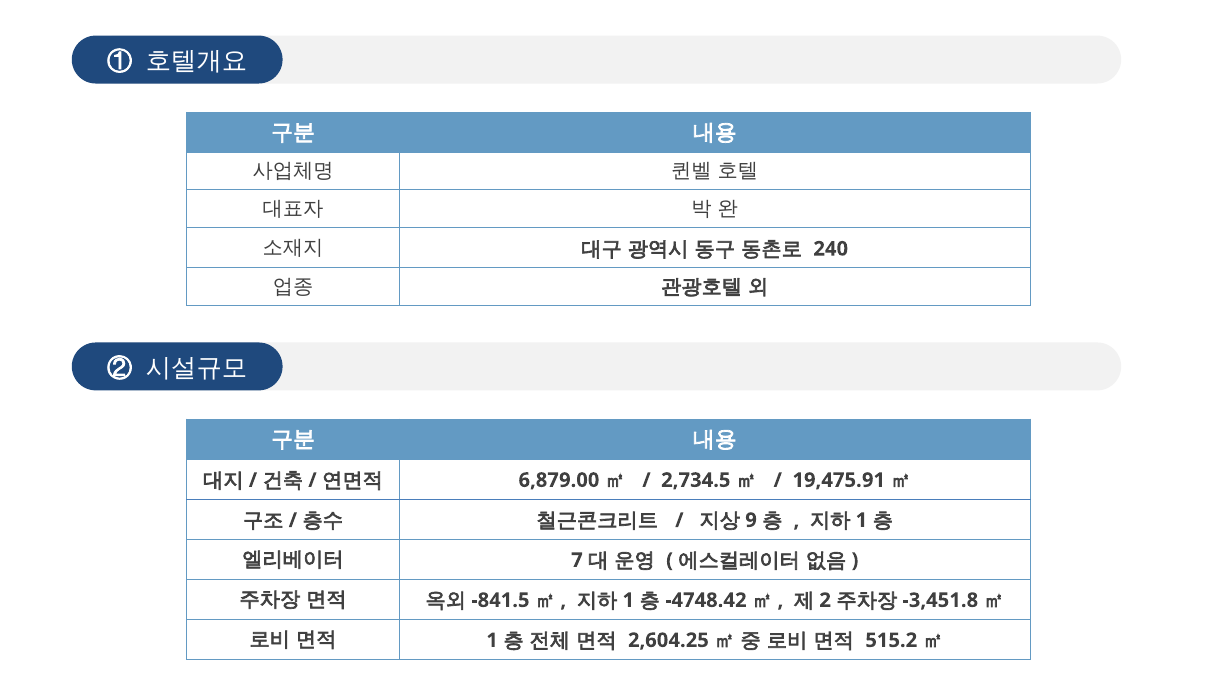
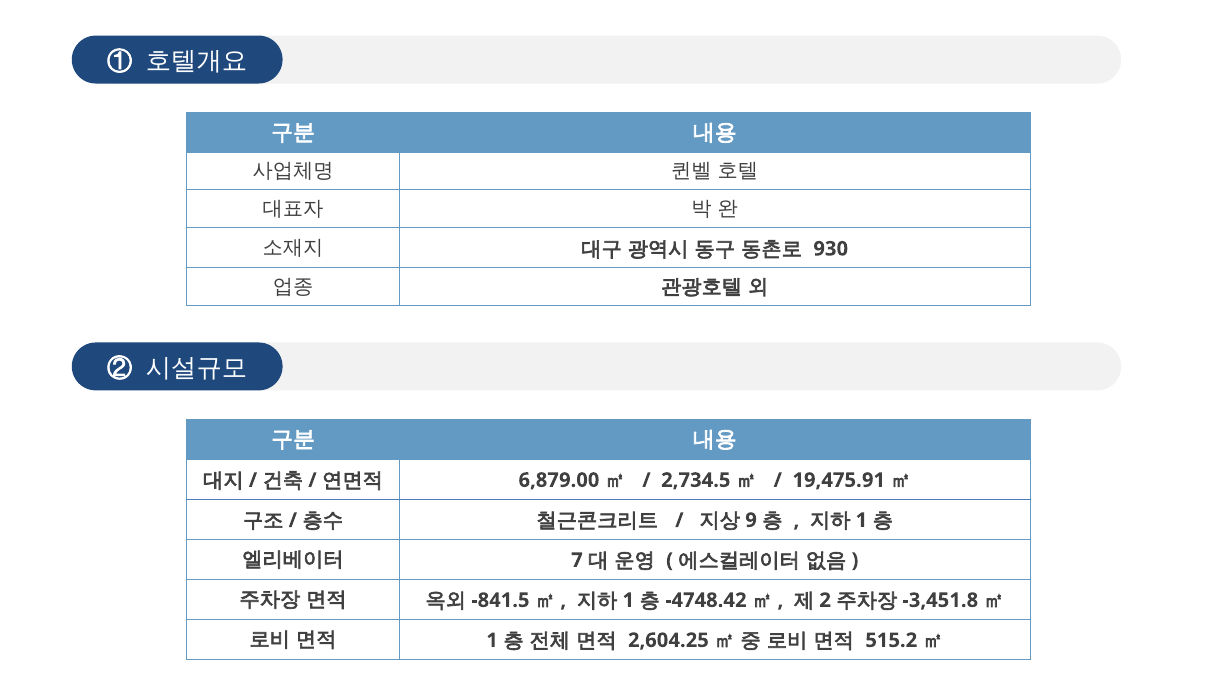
240: 240 -> 930 (831, 249)
